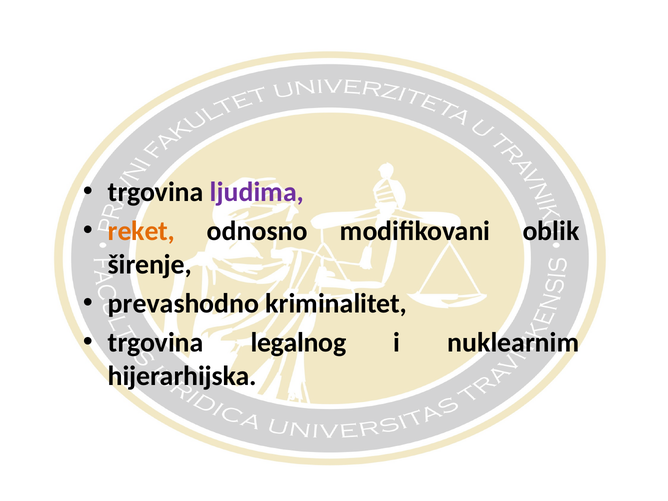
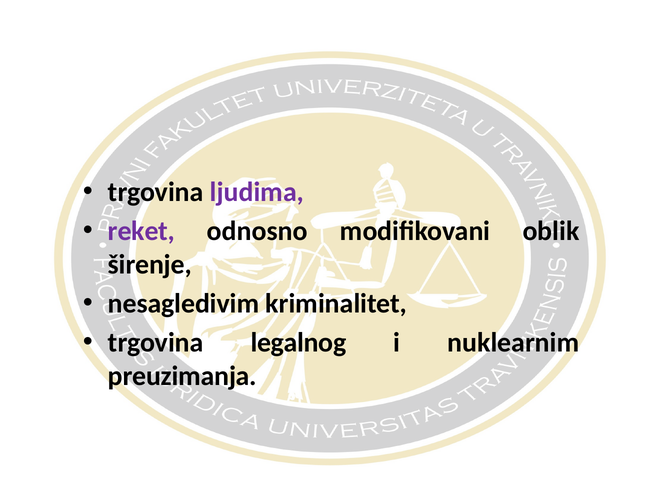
reket colour: orange -> purple (141, 231)
prevashodno: prevashodno -> nesagledivim (184, 304)
hijerarhijska: hijerarhijska -> preuzimanja (182, 376)
